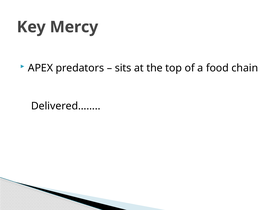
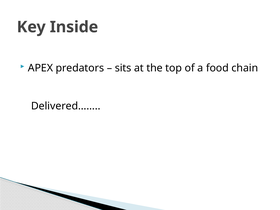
Mercy: Mercy -> Inside (74, 27)
